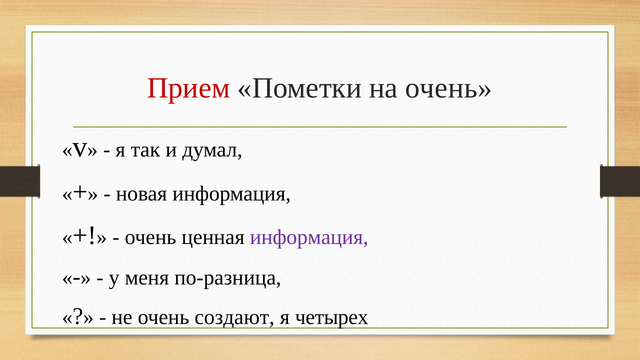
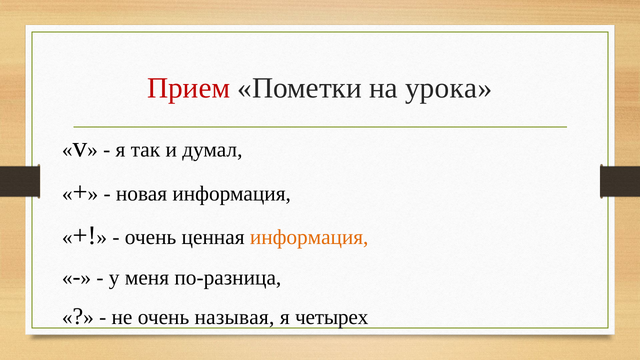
на очень: очень -> урока (449, 88)
информация colour: purple -> orange (309, 237)
создают: создают -> называя (234, 317)
